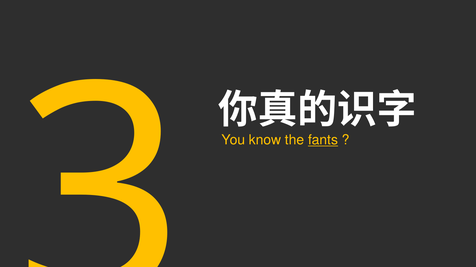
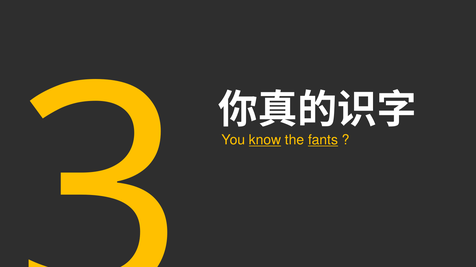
know underline: none -> present (265, 140)
